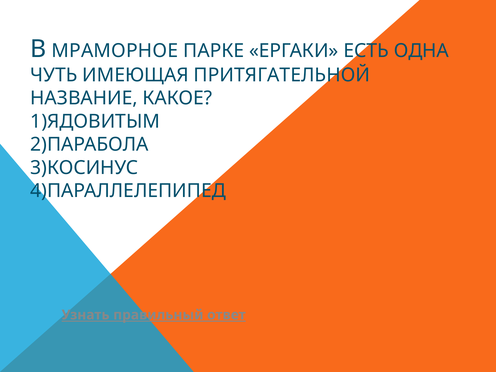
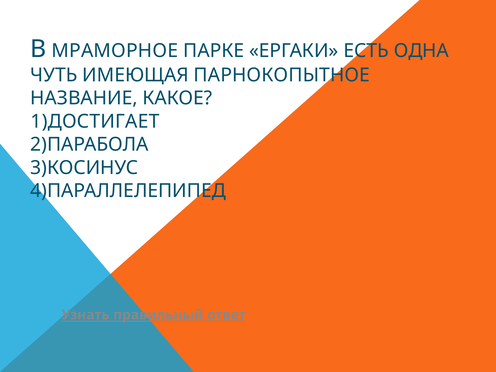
ПРИТЯГАТЕЛЬНОЙ: ПРИТЯГАТЕЛЬНОЙ -> ПАРНОКОПЫТНОЕ (282, 75)
1)ЯДОВИТЫМ: 1)ЯДОВИТЫМ -> 1)ДОСТИГАЕТ (95, 121)
